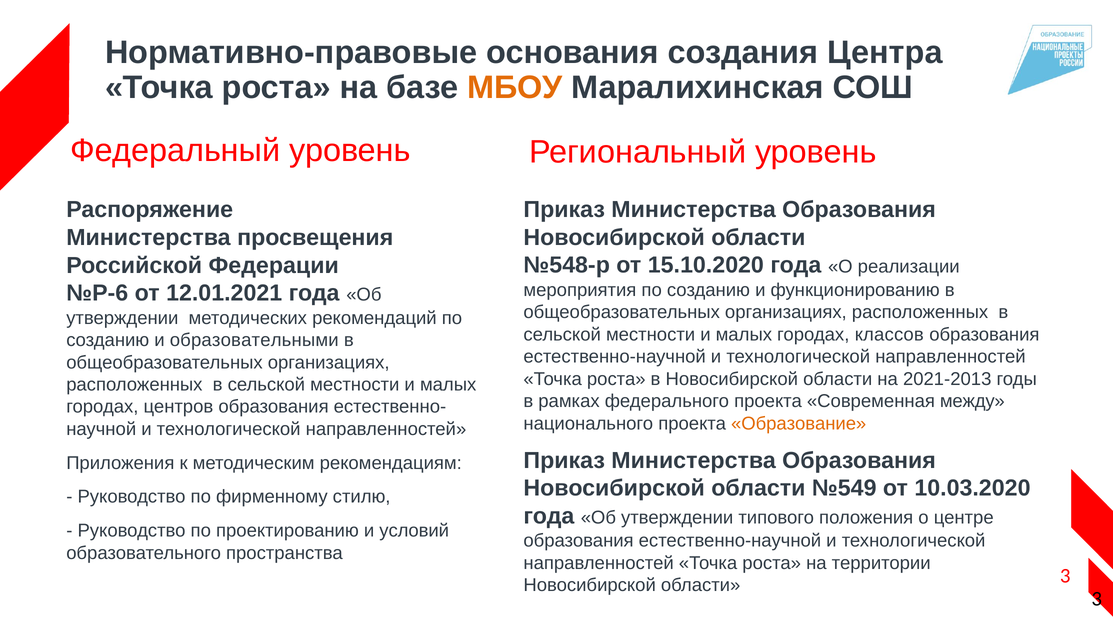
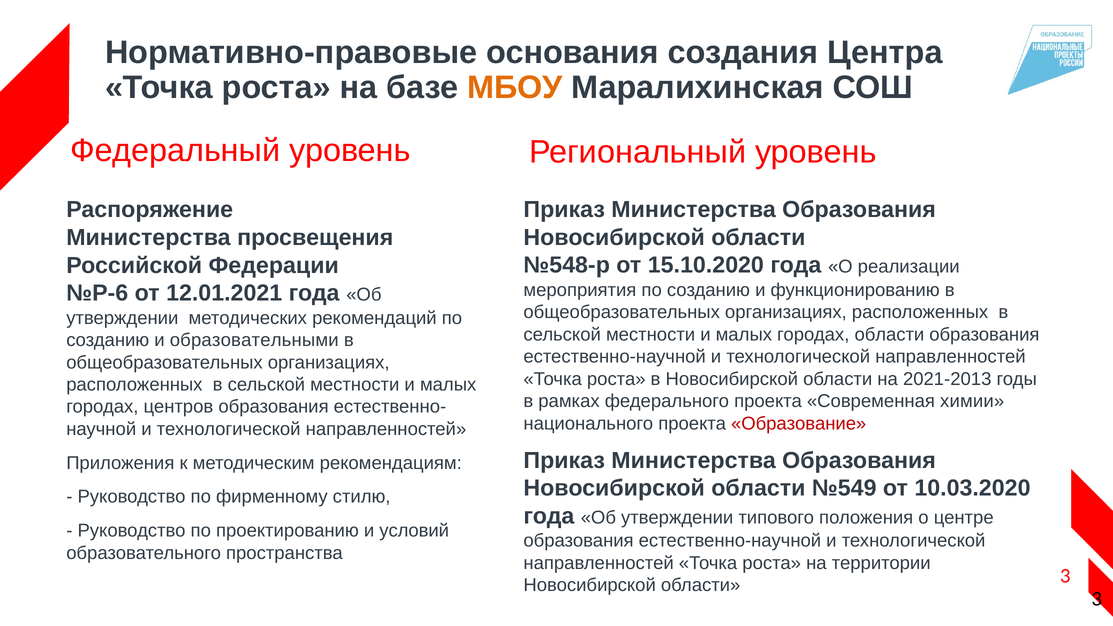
городах классов: классов -> области (889, 335)
между: между -> химии (972, 401)
Образование colour: orange -> red (799, 424)
